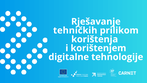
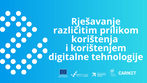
tehničkih: tehničkih -> različitim (75, 30)
